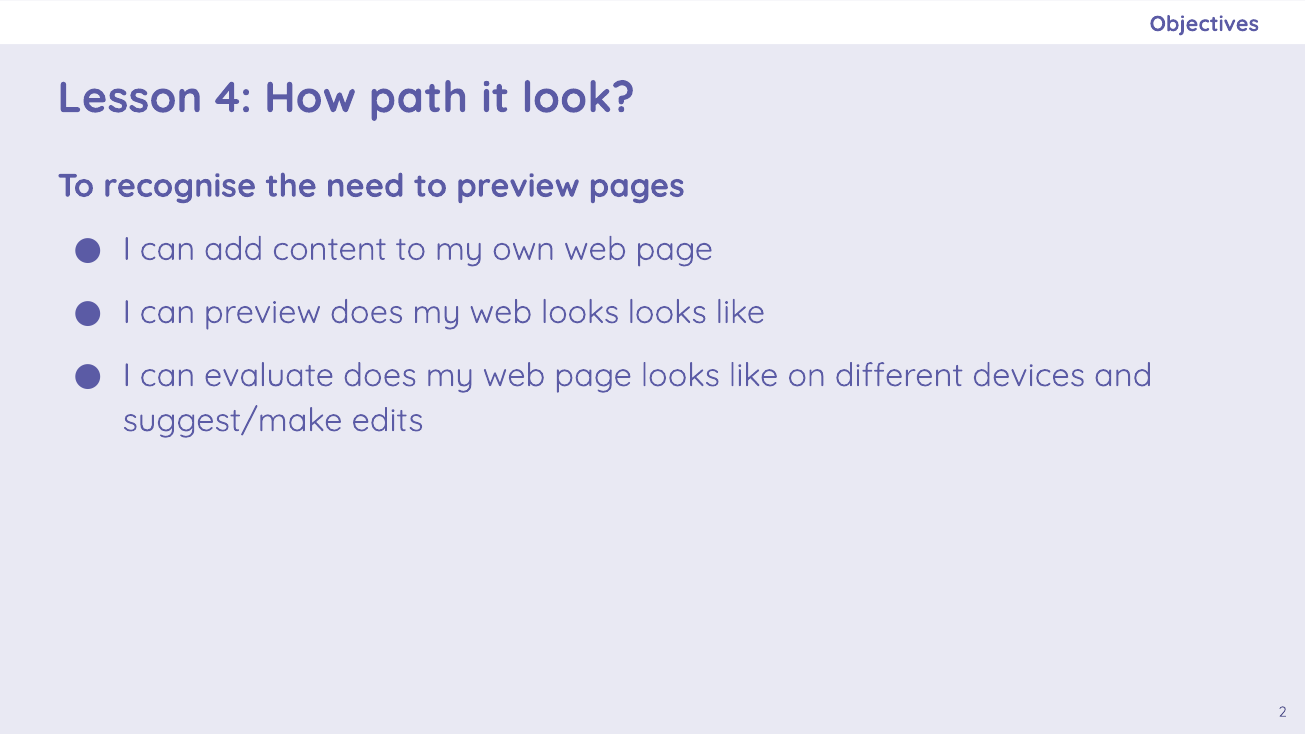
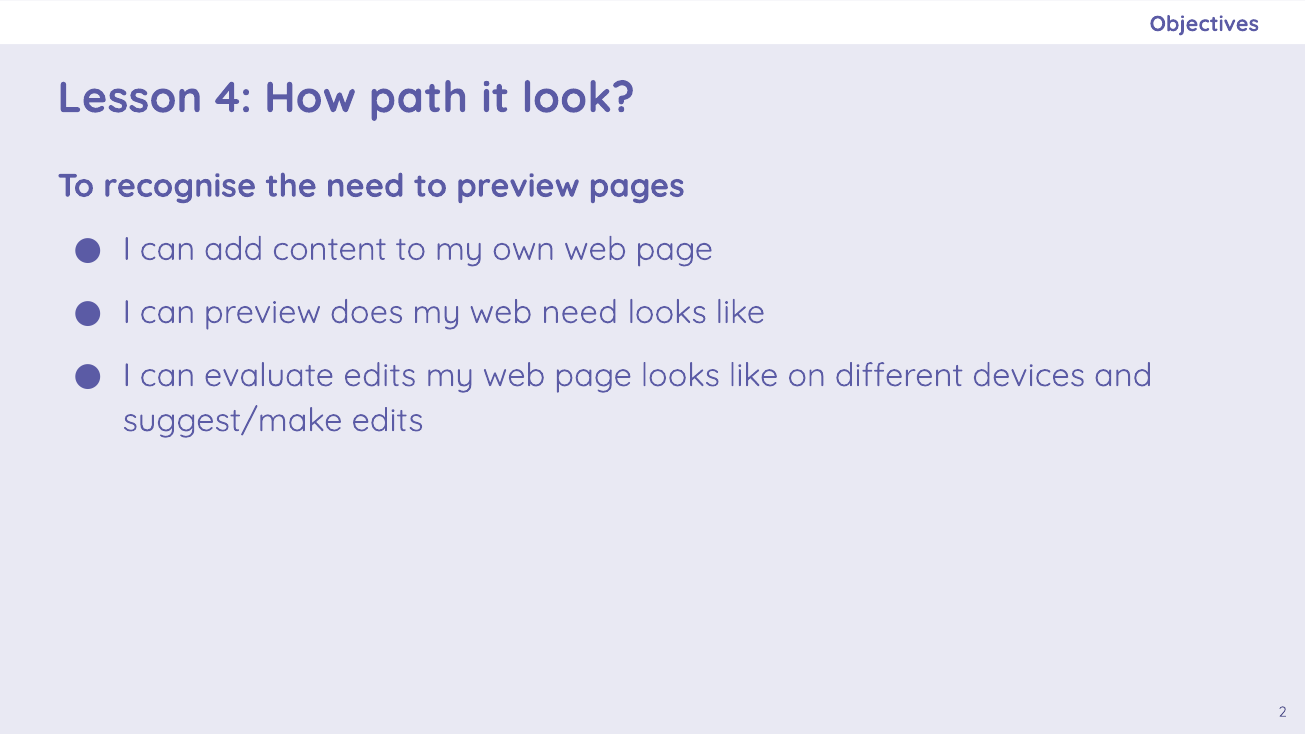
web looks: looks -> need (580, 312)
evaluate does: does -> edits (380, 375)
